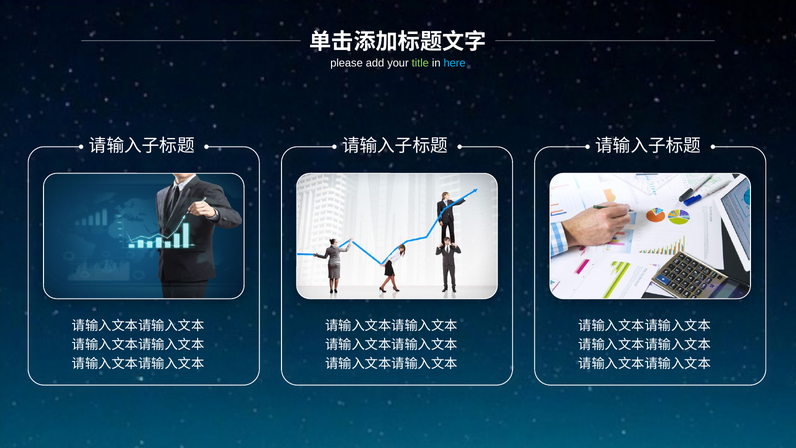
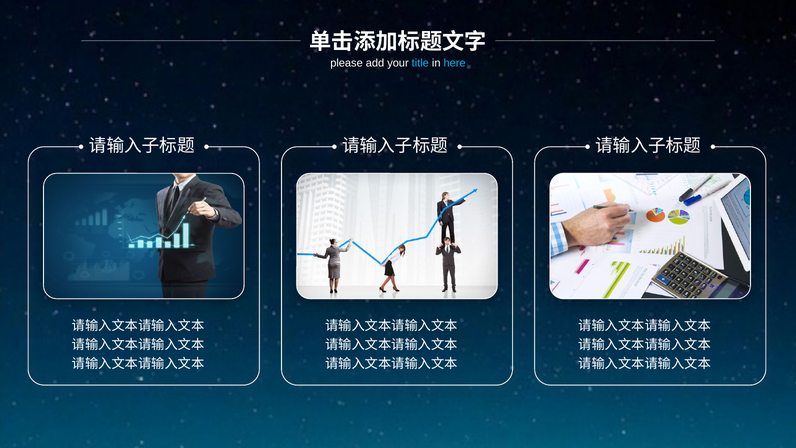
title colour: light green -> light blue (420, 63)
